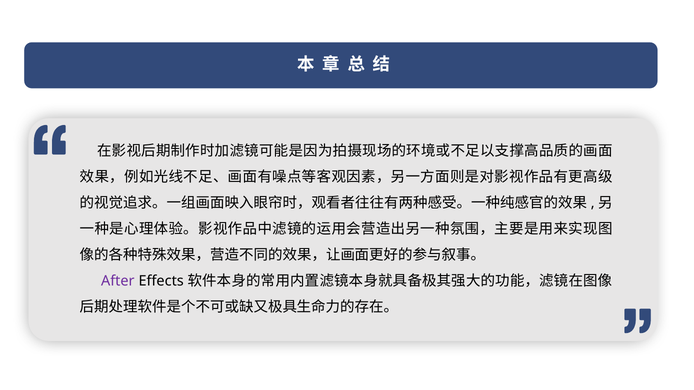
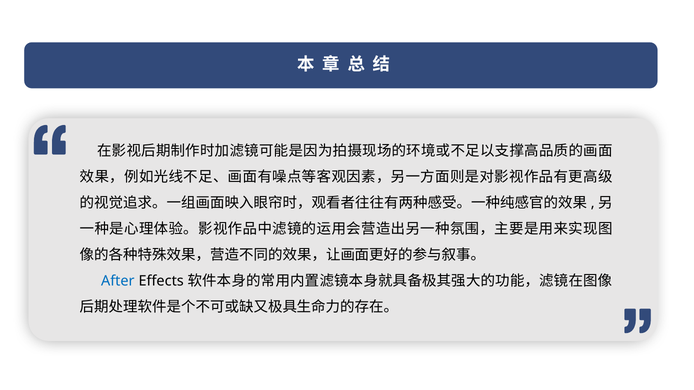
After colour: purple -> blue (118, 281)
